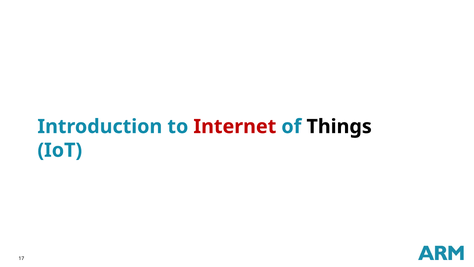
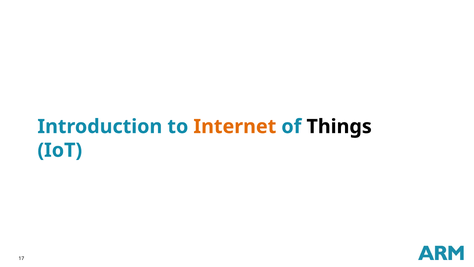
Internet colour: red -> orange (235, 126)
